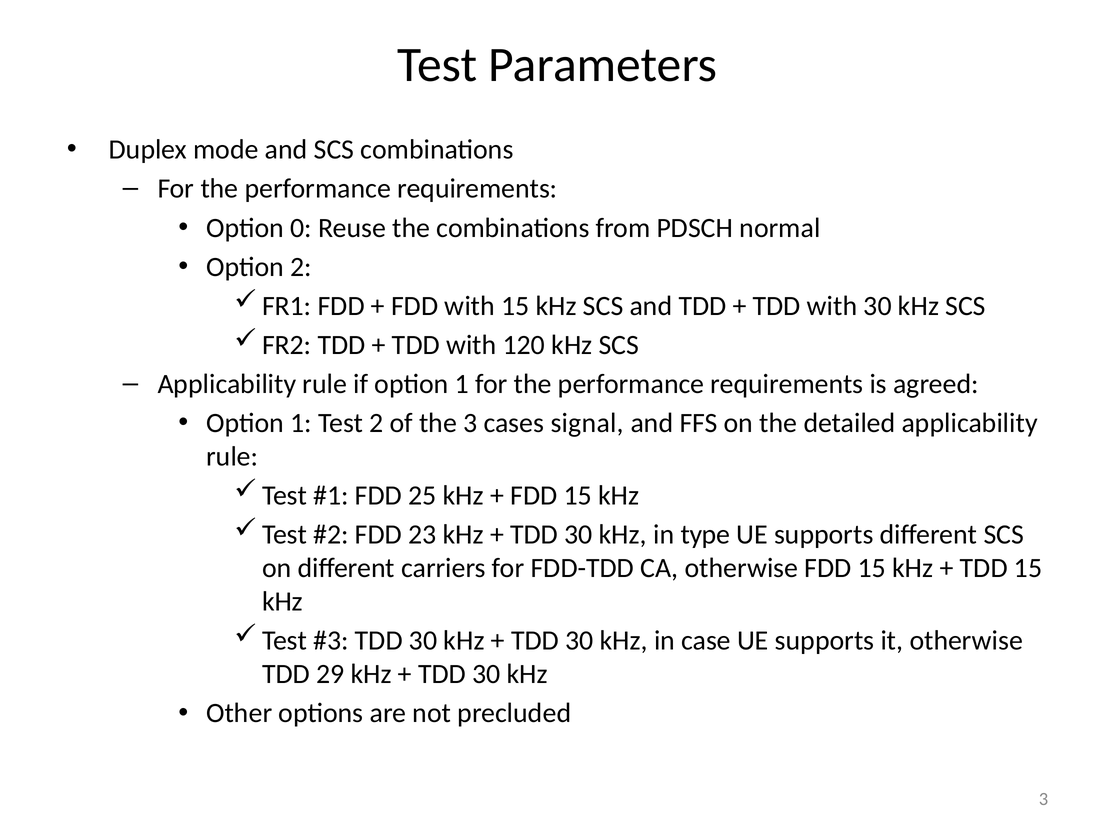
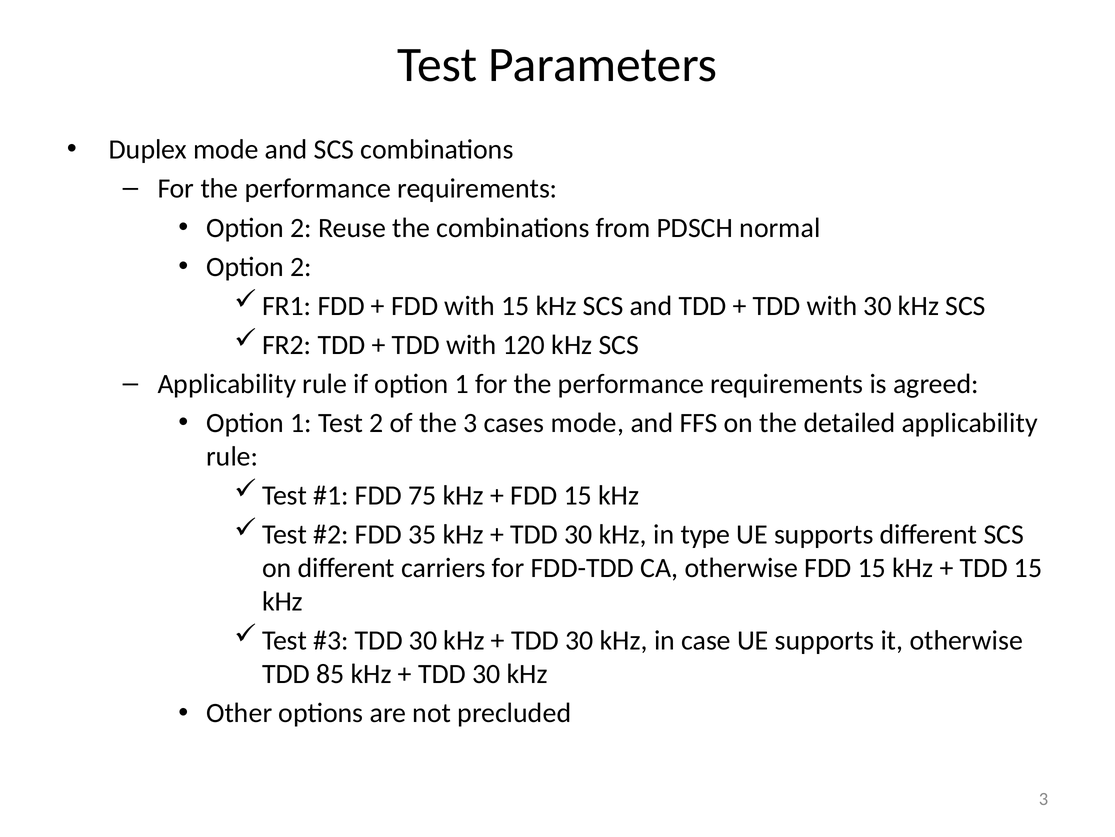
0: 0 -> 2 (301, 228)
cases signal: signal -> mode (587, 423)
25: 25 -> 75 (422, 495)
23: 23 -> 35 (422, 534)
29: 29 -> 85 (330, 674)
